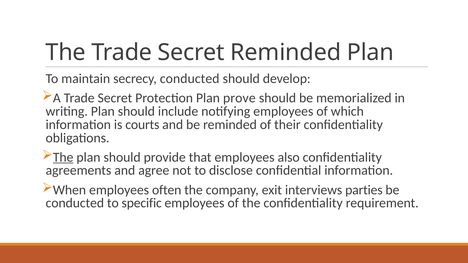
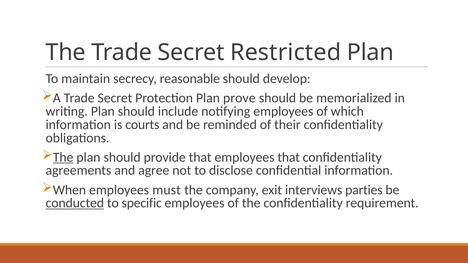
Secret Reminded: Reminded -> Restricted (286, 52)
secrecy conducted: conducted -> reasonable (190, 79)
employees also: also -> that (289, 157)
often: often -> must (167, 190)
conducted underline: none -> present (75, 203)
